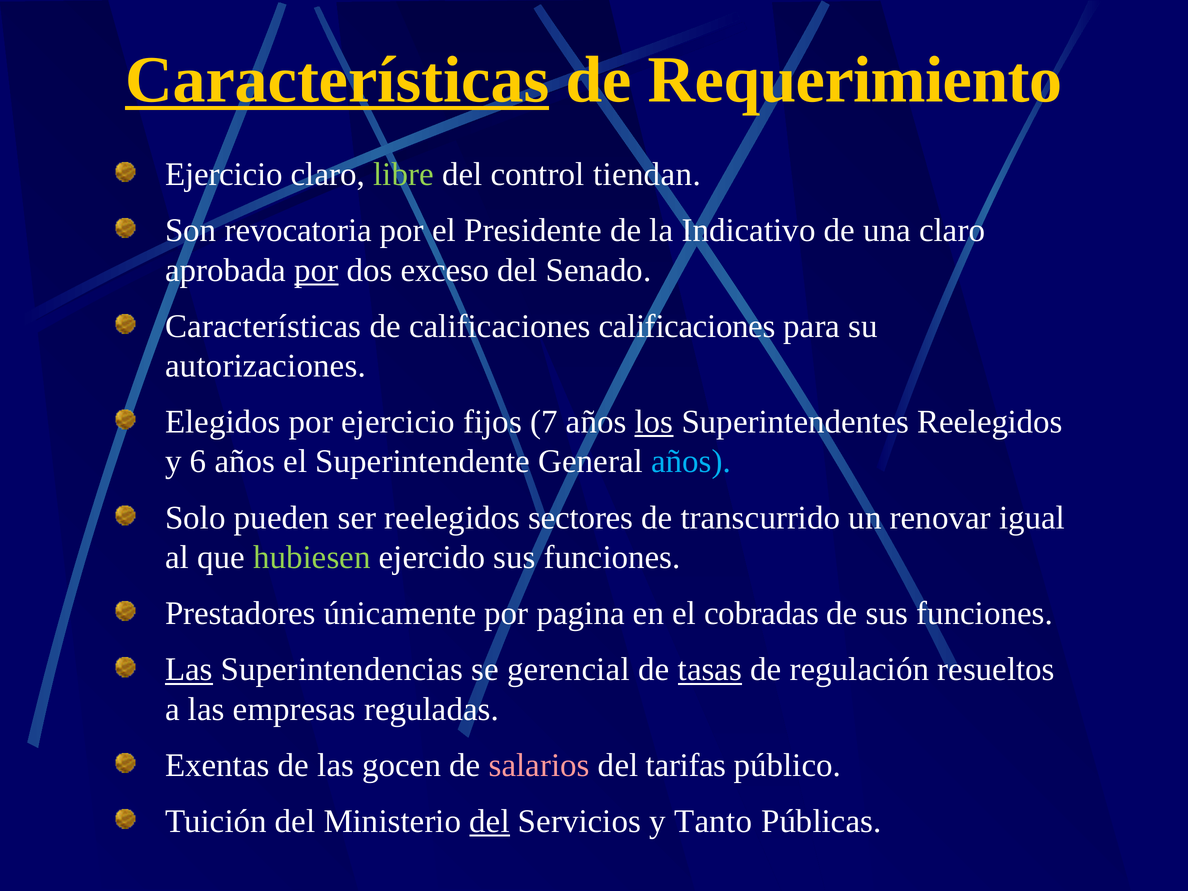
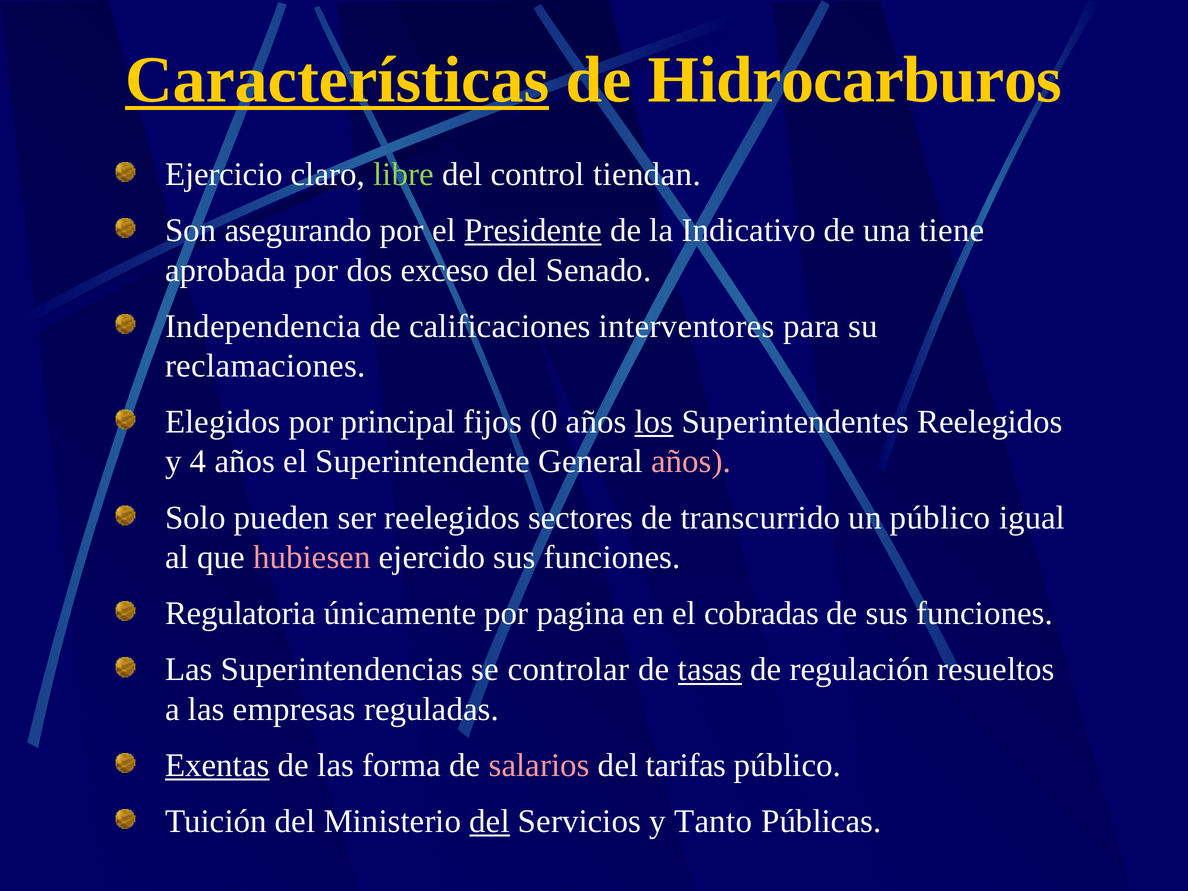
Requerimiento: Requerimiento -> Hidrocarburos (855, 80)
revocatoria: revocatoria -> asegurando (298, 230)
Presidente underline: none -> present (533, 230)
una claro: claro -> tiene (952, 230)
por underline: present -> none (316, 270)
Características: Características -> Independencia (263, 326)
calificaciones calificaciones: calificaciones -> interventores (687, 326)
autorizaciones: autorizaciones -> reclamaciones (265, 366)
por ejercicio: ejercicio -> principal (398, 422)
7: 7 -> 0 (544, 422)
6: 6 -> 4 (198, 462)
años colour: light blue -> pink (691, 462)
un renovar: renovar -> público (940, 518)
hubiesen colour: light green -> pink (312, 557)
Prestadores: Prestadores -> Regulatoria (240, 613)
Las underline: present -> none (189, 670)
gerencial: gerencial -> controlar (568, 670)
Exentas underline: none -> present (217, 765)
gocen: gocen -> forma (402, 765)
